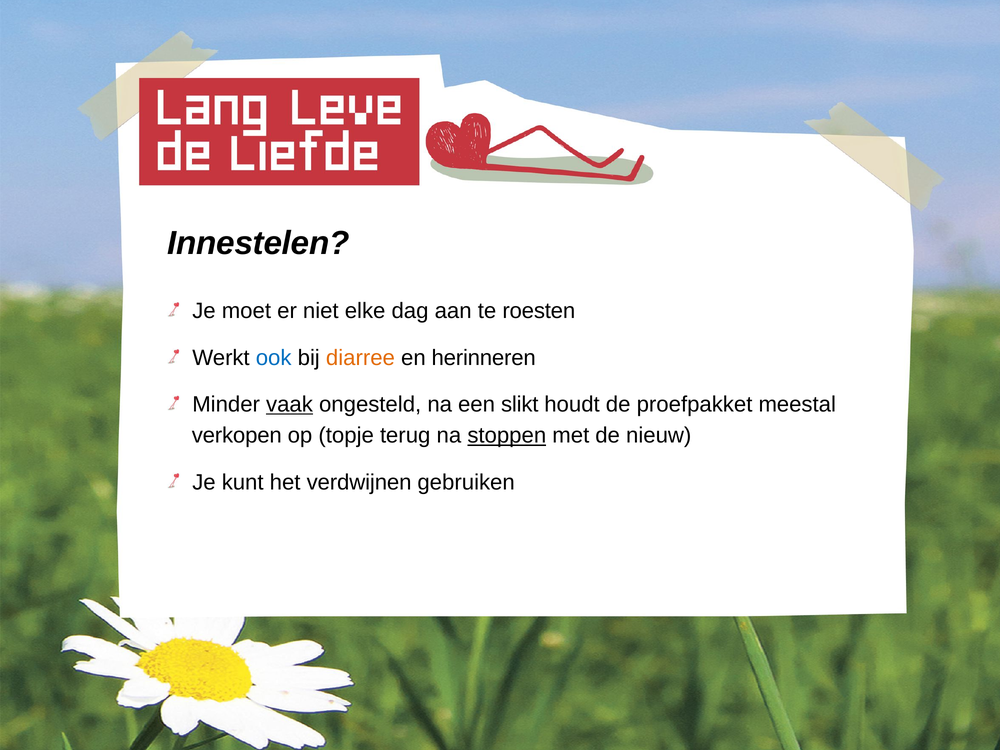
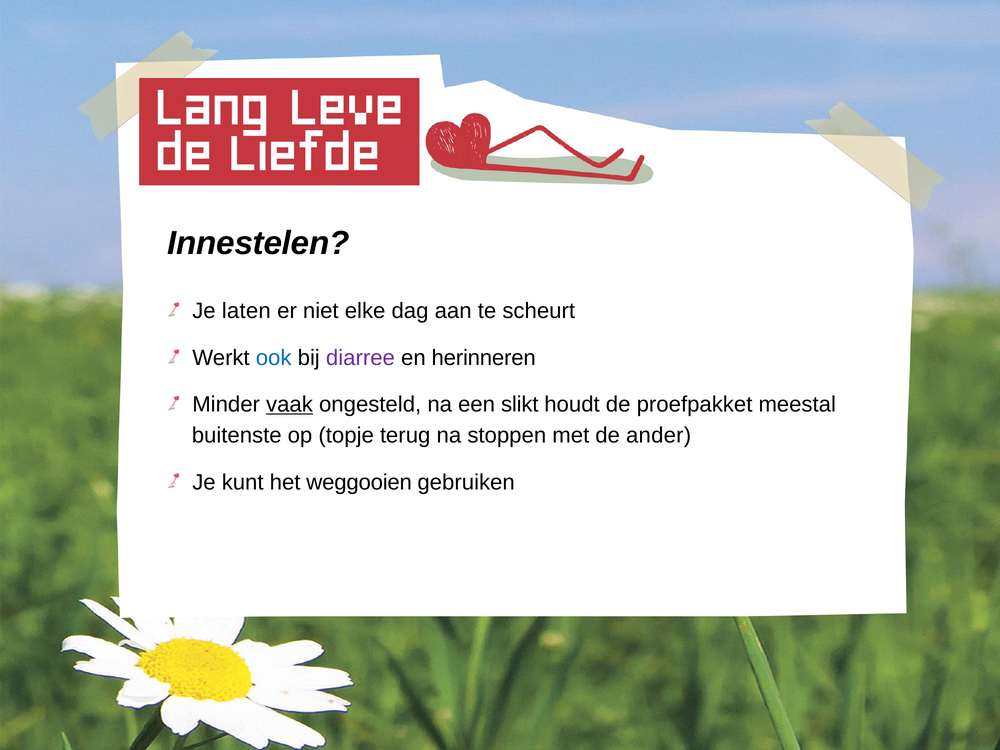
moet: moet -> laten (246, 311)
roesten: roesten -> scheurt (539, 311)
diarree colour: orange -> purple (360, 358)
verkopen: verkopen -> buitenste (237, 436)
stoppen underline: present -> none (507, 436)
nieuw: nieuw -> ander (659, 436)
verdwijnen: verdwijnen -> weggooien (359, 482)
